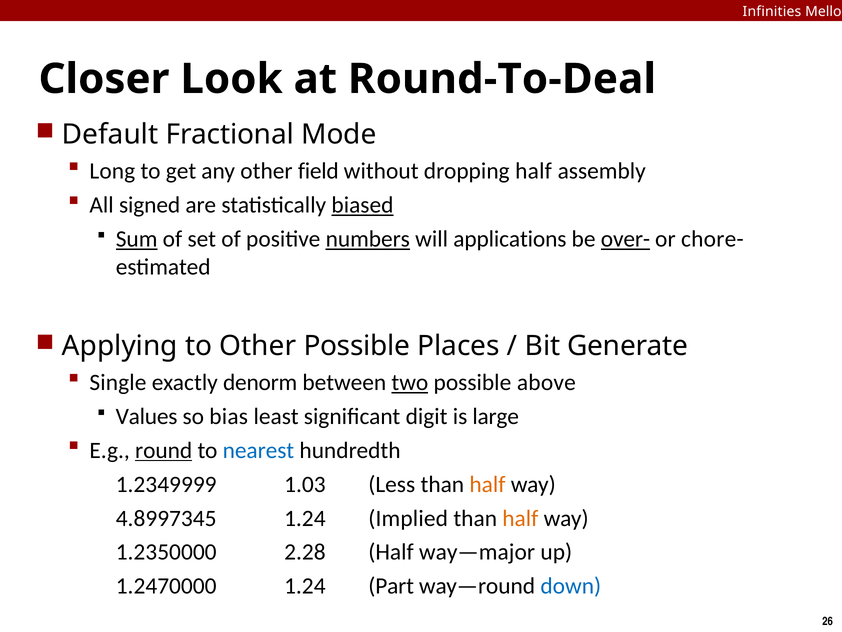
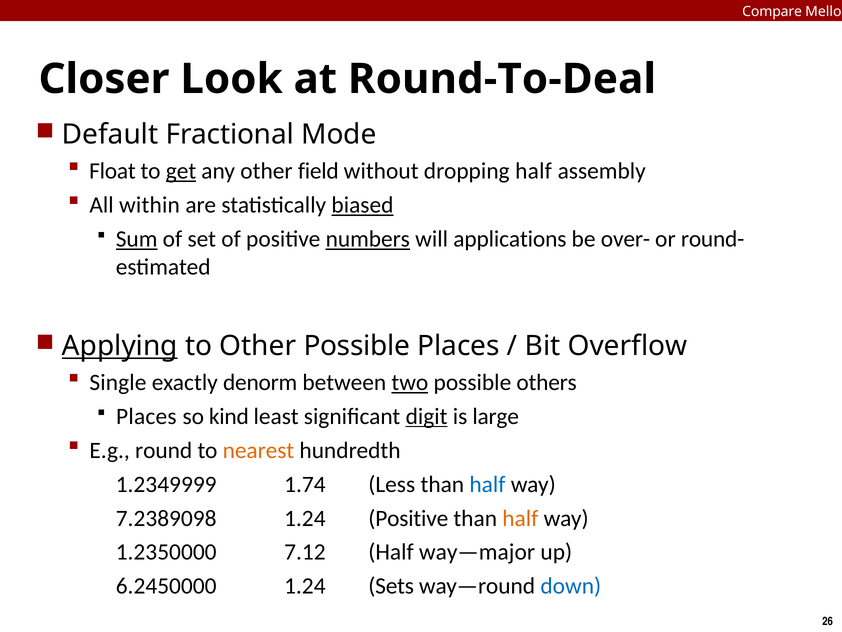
Infinities: Infinities -> Compare (772, 11)
Long: Long -> Float (112, 171)
get underline: none -> present (181, 171)
signed: signed -> within (149, 205)
over- underline: present -> none (625, 239)
chore-: chore- -> round- (713, 239)
Applying underline: none -> present (120, 346)
Generate: Generate -> Overflow (628, 346)
above: above -> others (547, 382)
Values: Values -> Places (146, 416)
bias: bias -> kind (229, 416)
digit underline: none -> present (427, 416)
round underline: present -> none (164, 450)
nearest colour: blue -> orange (258, 450)
1.03: 1.03 -> 1.74 (305, 484)
half colour: orange -> blue (487, 484)
4.8997345: 4.8997345 -> 7.2389098 (166, 518)
1.24 Implied: Implied -> Positive (408, 518)
2.28: 2.28 -> 7.12 (305, 552)
1.2470000: 1.2470000 -> 6.2450000 (166, 586)
Part: Part -> Sets (391, 586)
